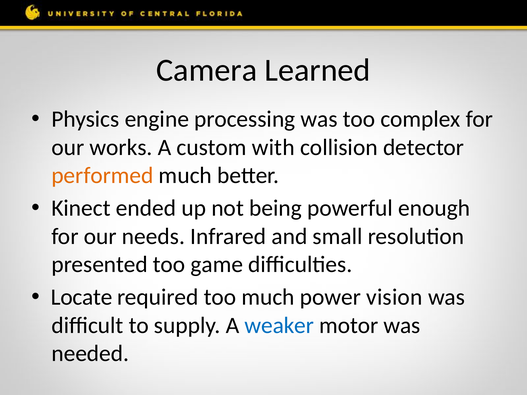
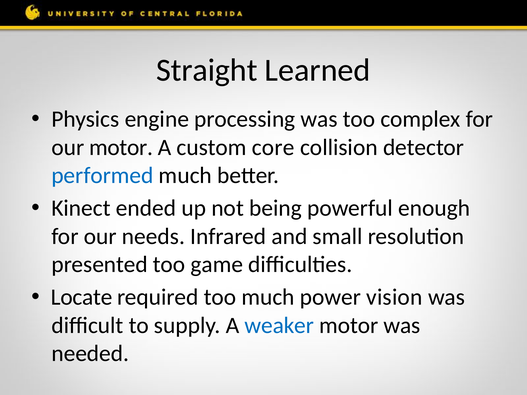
Camera: Camera -> Straight (207, 70)
our works: works -> motor (121, 147)
with: with -> core (273, 147)
performed colour: orange -> blue (102, 176)
